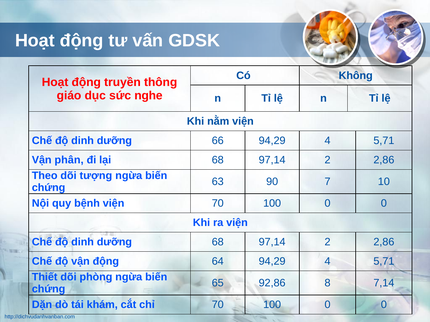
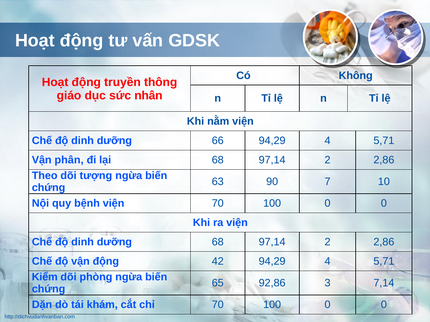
nghe: nghe -> nhân (148, 96)
64: 64 -> 42 (218, 262)
Thiết: Thiết -> Kiểm (45, 277)
8: 8 -> 3 (328, 284)
